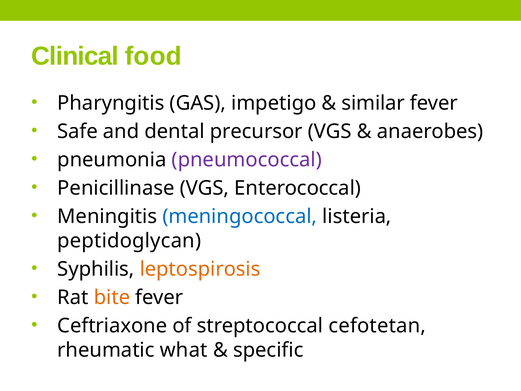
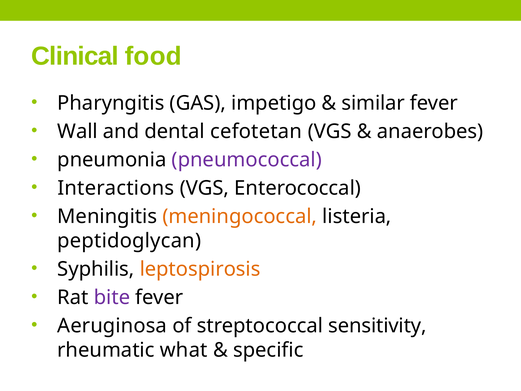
Safe: Safe -> Wall (78, 131)
precursor: precursor -> cefotetan (256, 131)
Penicillinase: Penicillinase -> Interactions (116, 188)
meningococcal colour: blue -> orange (240, 216)
bite colour: orange -> purple (112, 297)
Ceftriaxone: Ceftriaxone -> Aeruginosa (112, 326)
cefotetan: cefotetan -> sensitivity (377, 326)
